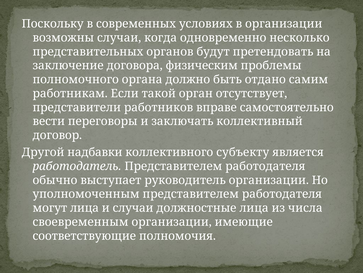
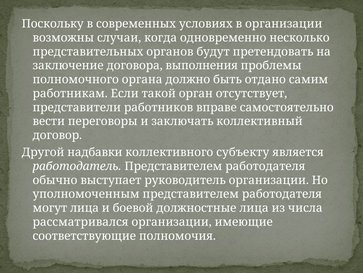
физическим: физическим -> выполнения (202, 65)
и случаи: случаи -> боевой (133, 208)
своевременным: своевременным -> рассматривался (81, 221)
